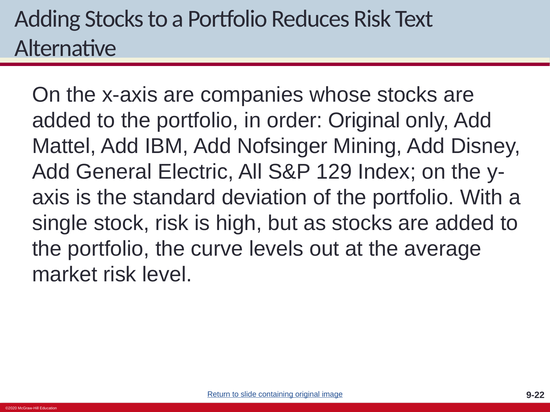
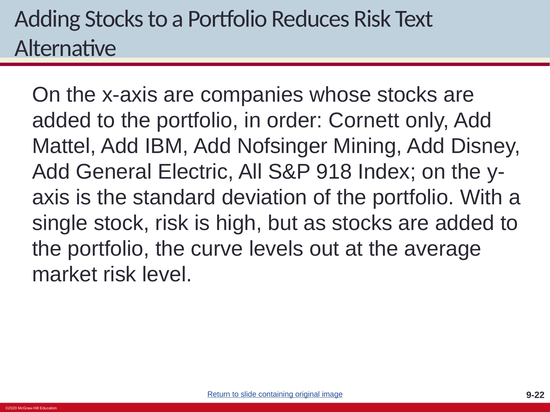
order Original: Original -> Cornett (364, 121)
129: 129 -> 918 (334, 172)
